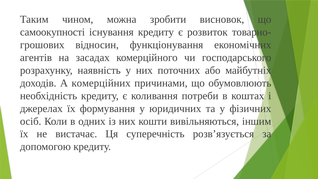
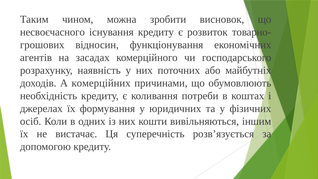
самоокупності: самоокупності -> несвоєчасного (52, 32)
